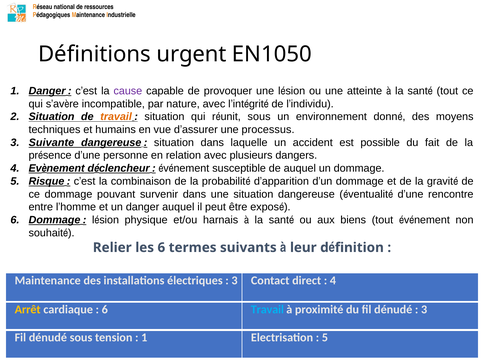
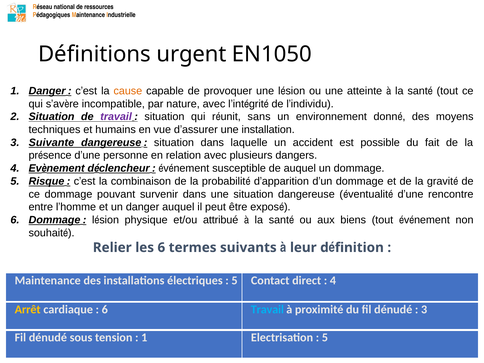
cause colour: purple -> orange (128, 91)
travail colour: orange -> purple (116, 117)
réunit sous: sous -> sans (259, 117)
processus: processus -> installation (268, 130)
harnais: harnais -> attribué (221, 220)
3: 3 -> 5 (235, 281)
